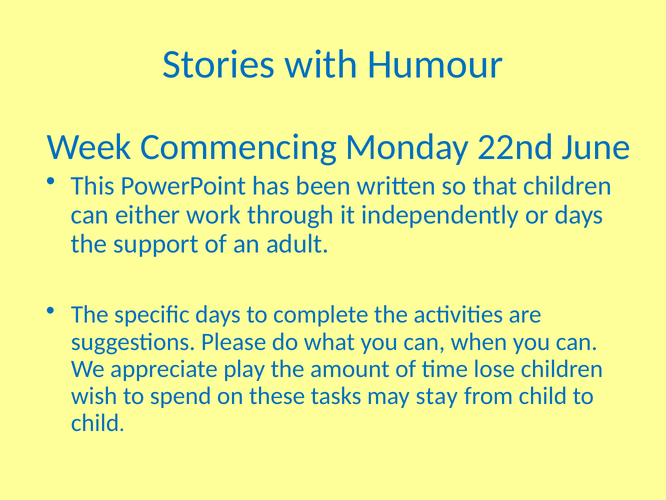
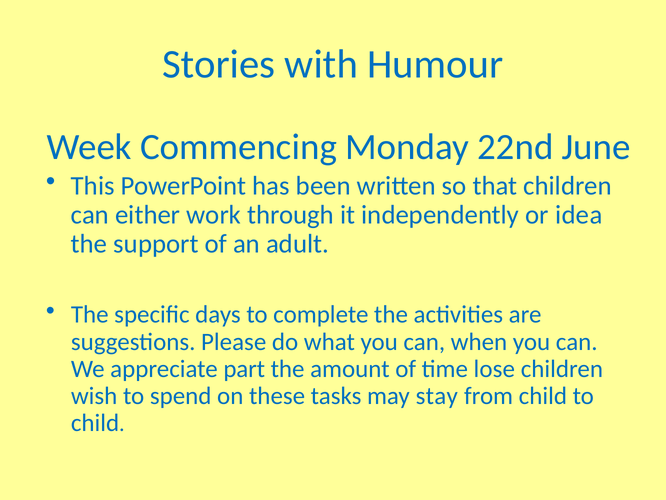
or days: days -> idea (579, 215)
play: play -> part (244, 368)
